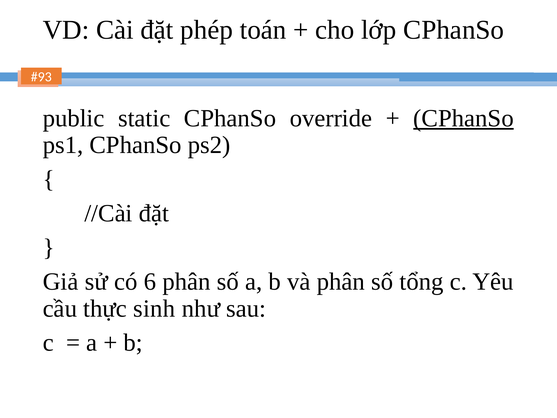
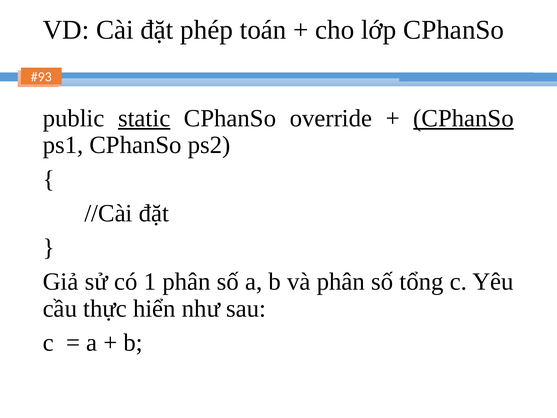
static underline: none -> present (144, 118)
6: 6 -> 1 (150, 282)
sinh: sinh -> hiển (154, 308)
